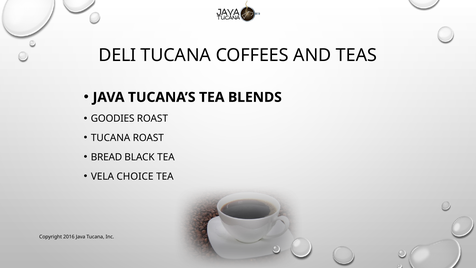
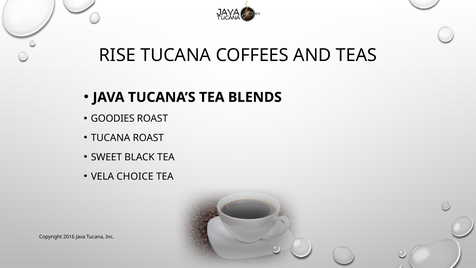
DELI: DELI -> RISE (117, 55)
BREAD: BREAD -> SWEET (106, 157)
